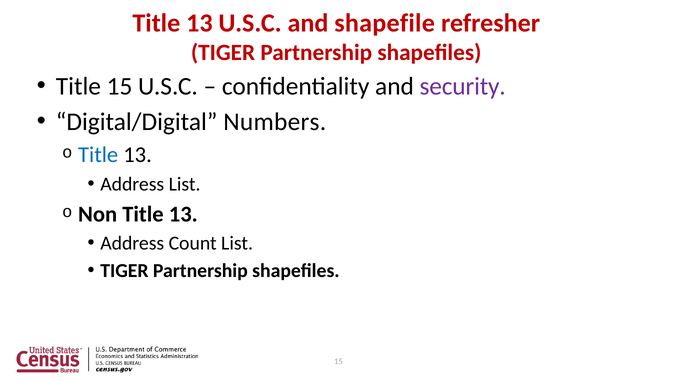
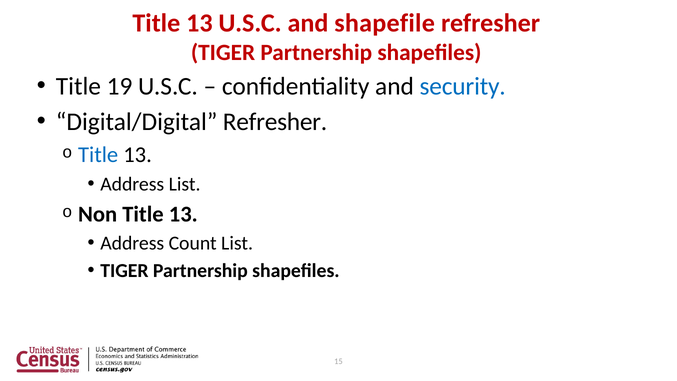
Title 15: 15 -> 19 (120, 86)
security colour: purple -> blue (463, 86)
Digital/Digital Numbers: Numbers -> Refresher (275, 122)
